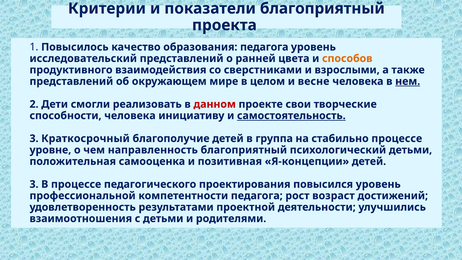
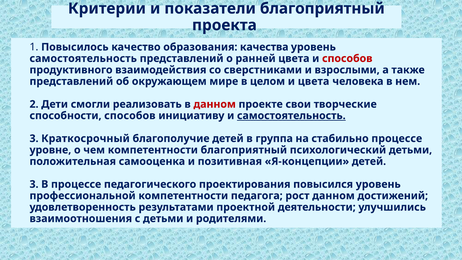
образования педагога: педагога -> качества (264, 47)
исследовательский: исследовательский -> самостоятельность (83, 58)
способов colour: orange -> red (347, 58)
и весне: весне -> цвета (314, 81)
нем underline: present -> none (408, 81)
способности человека: человека -> способов (130, 116)
чем направленность: направленность -> компетентности (153, 150)
рост возраст: возраст -> данном (333, 196)
